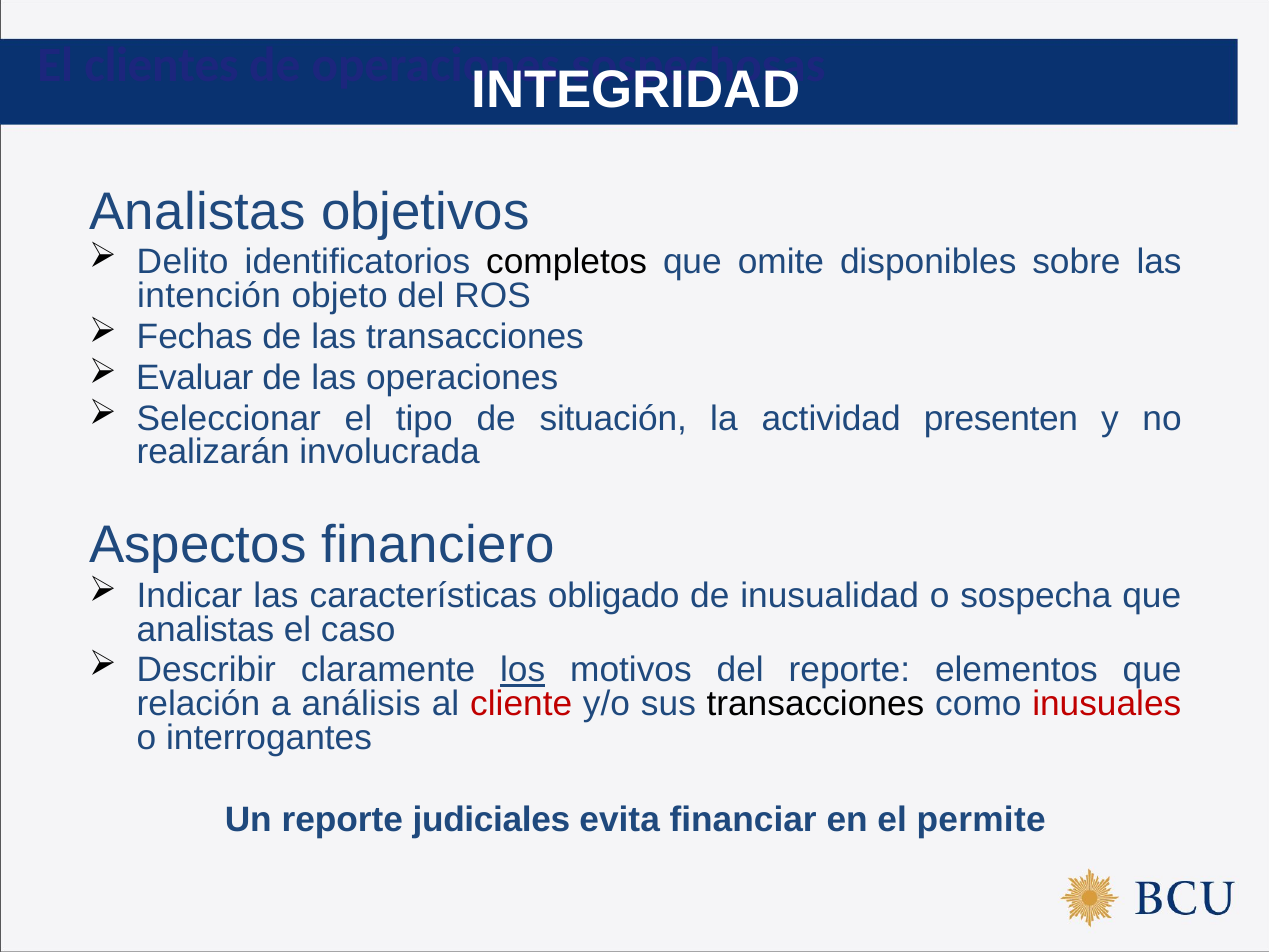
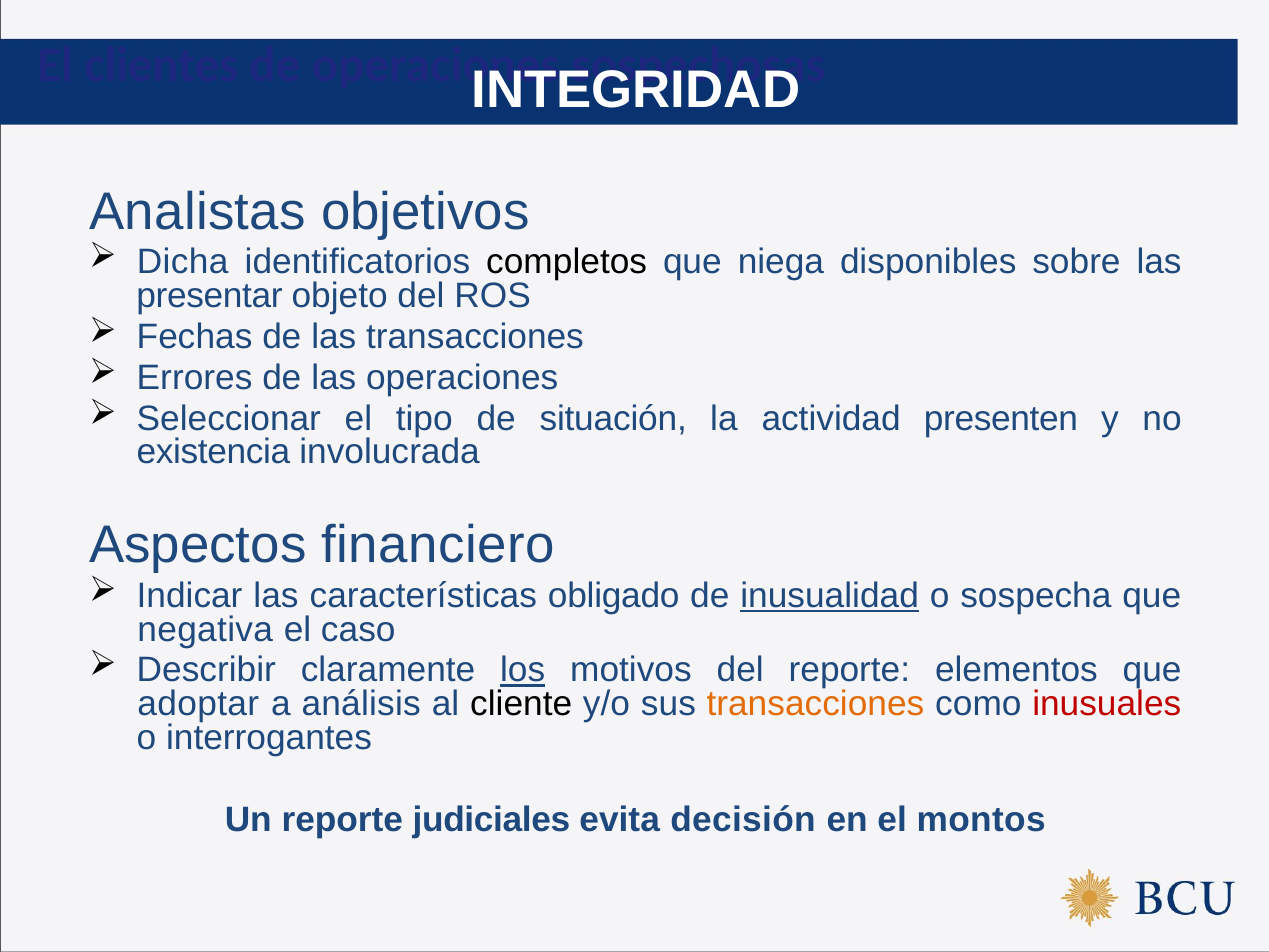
Delito: Delito -> Dicha (183, 262)
omite: omite -> niega (781, 262)
intención: intención -> presentar (209, 296)
Evaluar: Evaluar -> Errores (195, 377)
realizarán: realizarán -> existencia (213, 452)
inusualidad underline: none -> present (830, 595)
analistas: analistas -> negativa (205, 629)
relación: relación -> adoptar (198, 704)
cliente colour: red -> black (521, 704)
transacciones colour: black -> orange (815, 704)
financiar: financiar -> decisión (743, 820)
permite: permite -> montos (981, 820)
